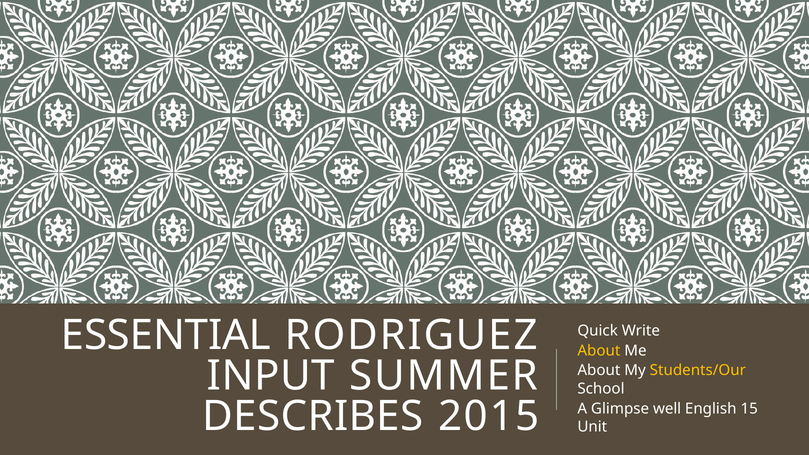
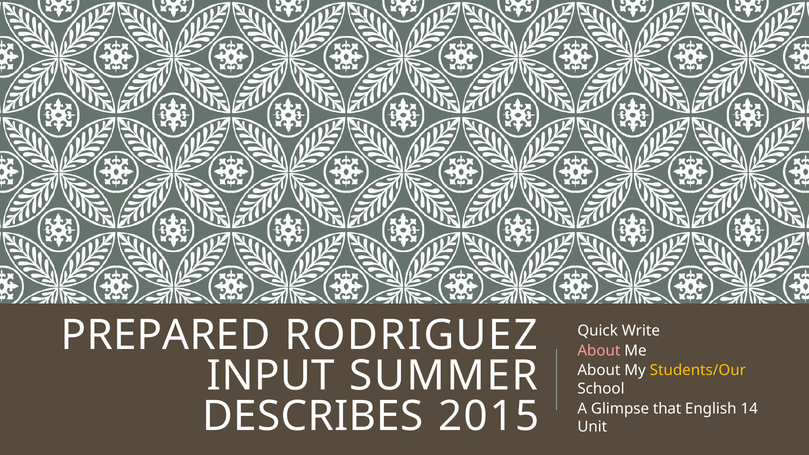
ESSENTIAL: ESSENTIAL -> PREPARED (166, 335)
About colour: yellow -> pink (599, 351)
well: well -> that (667, 409)
15: 15 -> 14 (749, 409)
